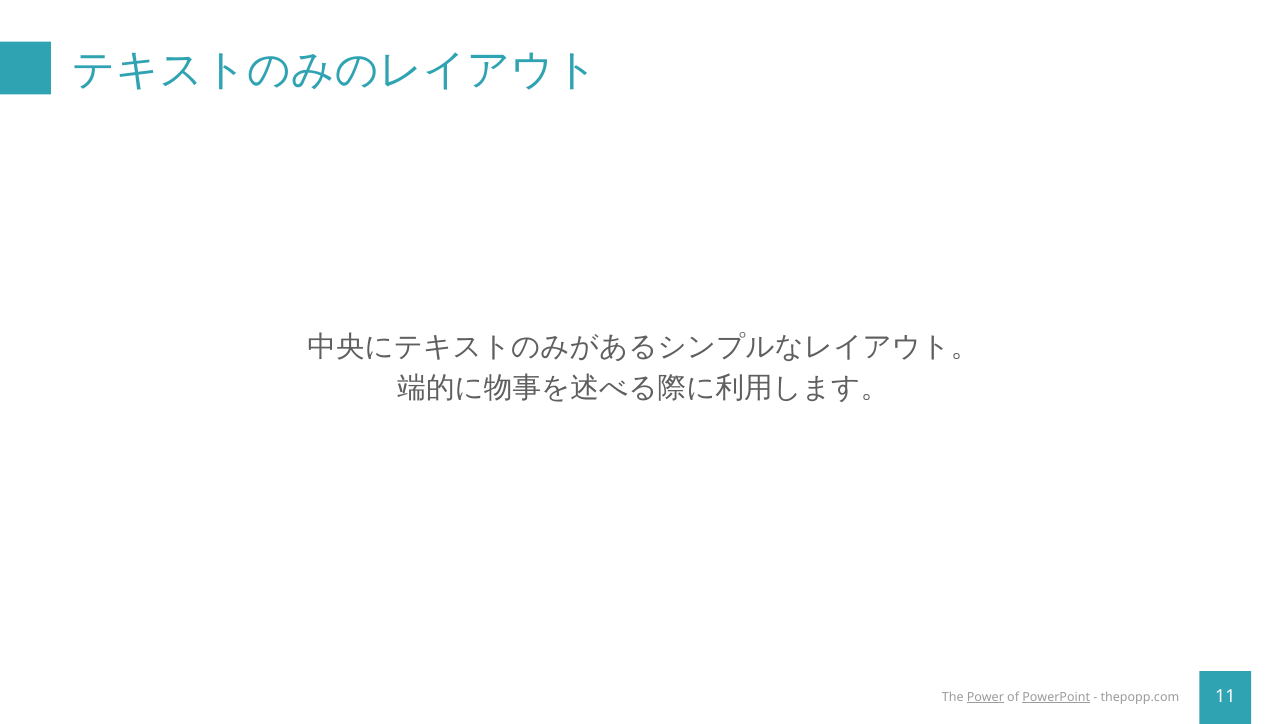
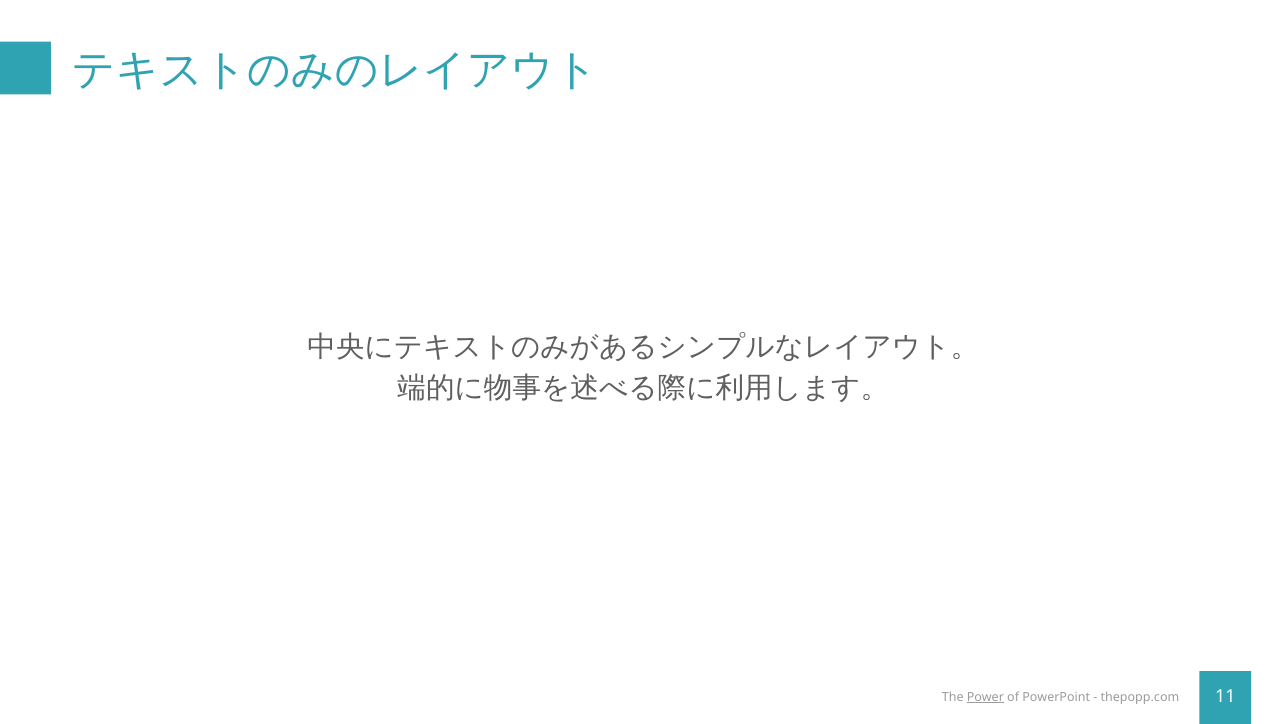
PowerPoint underline: present -> none (1056, 697)
